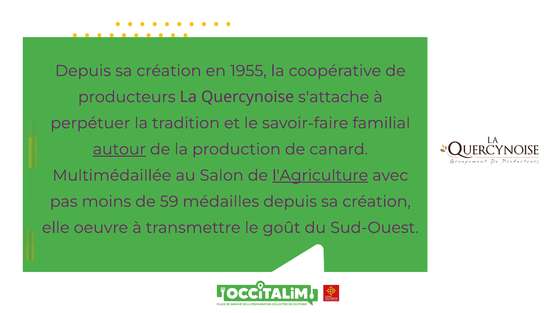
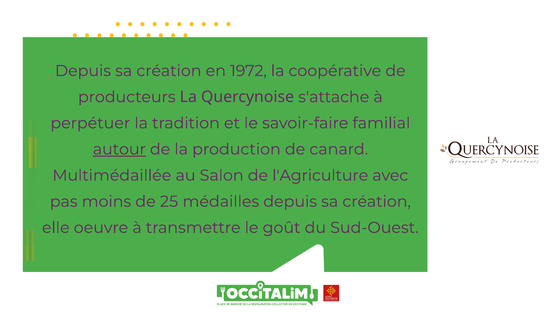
1955: 1955 -> 1972 (248, 71)
l'Agriculture underline: present -> none (320, 175)
59: 59 -> 25 (169, 201)
